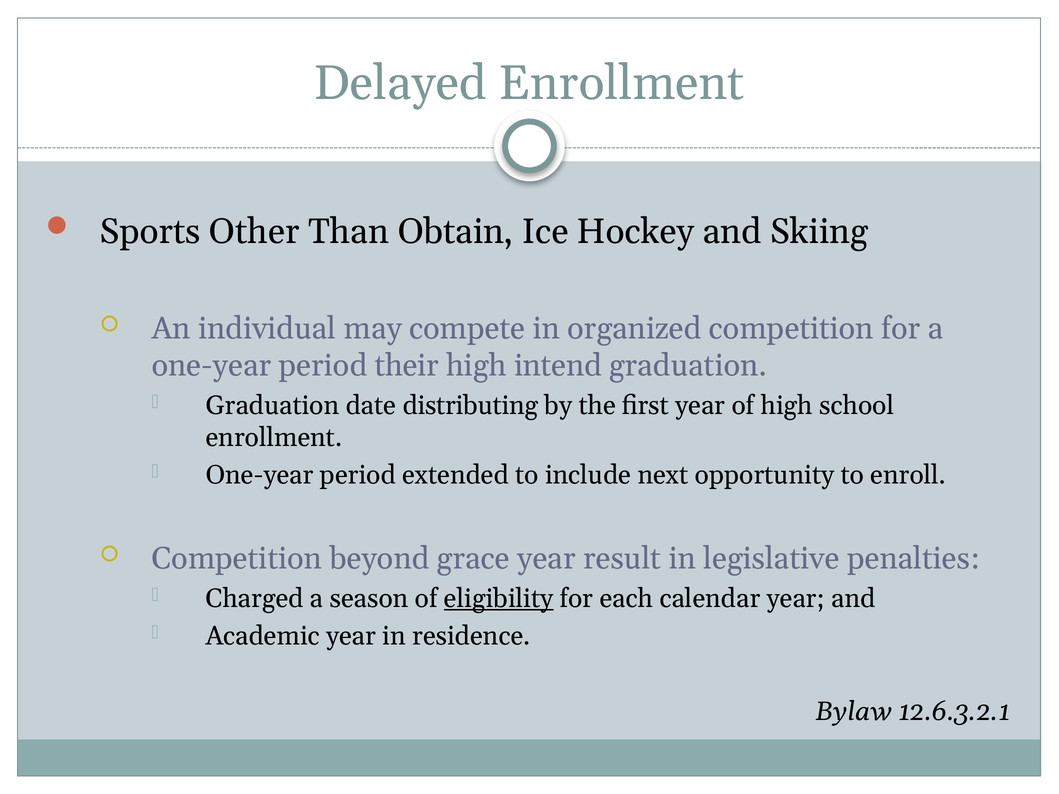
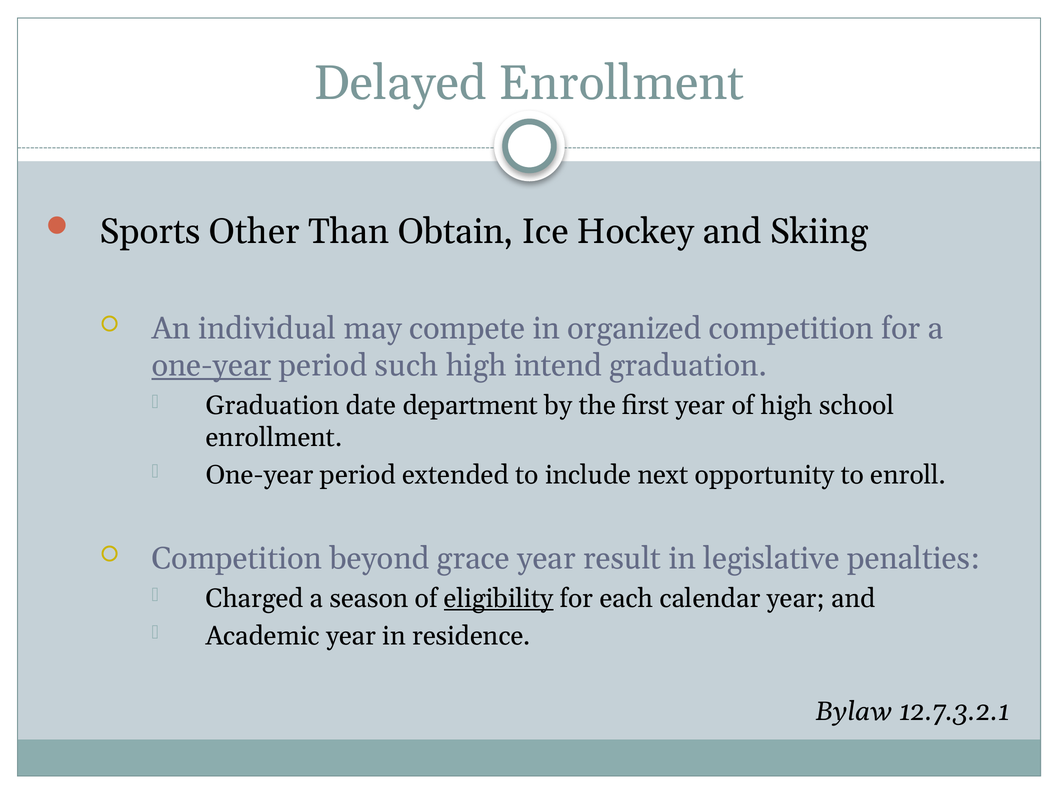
one-year underline: none -> present (211, 366)
their: their -> such (407, 366)
distributing: distributing -> department (470, 406)
12.6.3.2.1: 12.6.3.2.1 -> 12.7.3.2.1 (954, 712)
